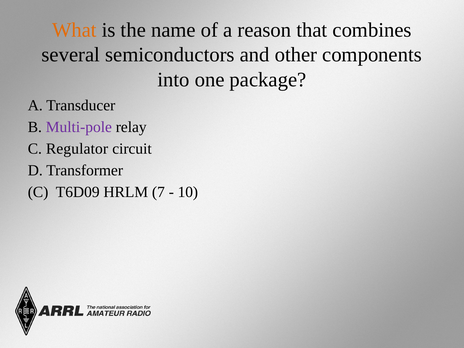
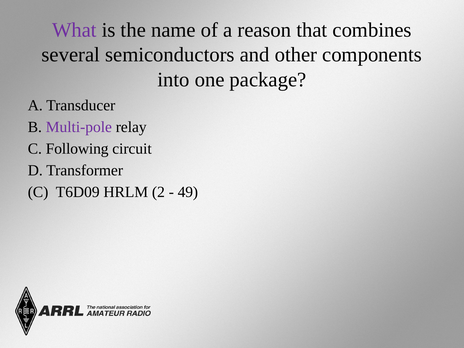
What colour: orange -> purple (74, 30)
Regulator: Regulator -> Following (77, 149)
7: 7 -> 2 (158, 192)
10: 10 -> 49 (188, 192)
